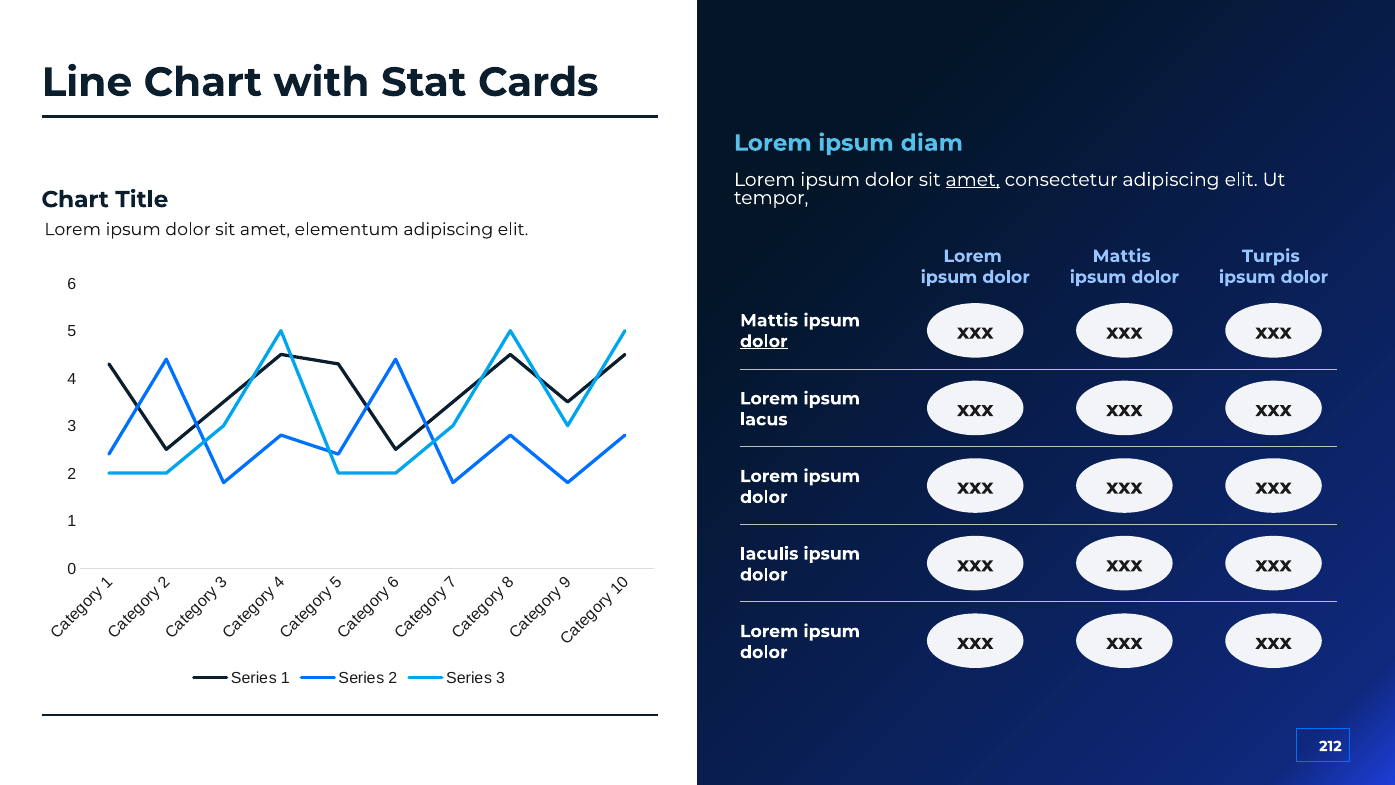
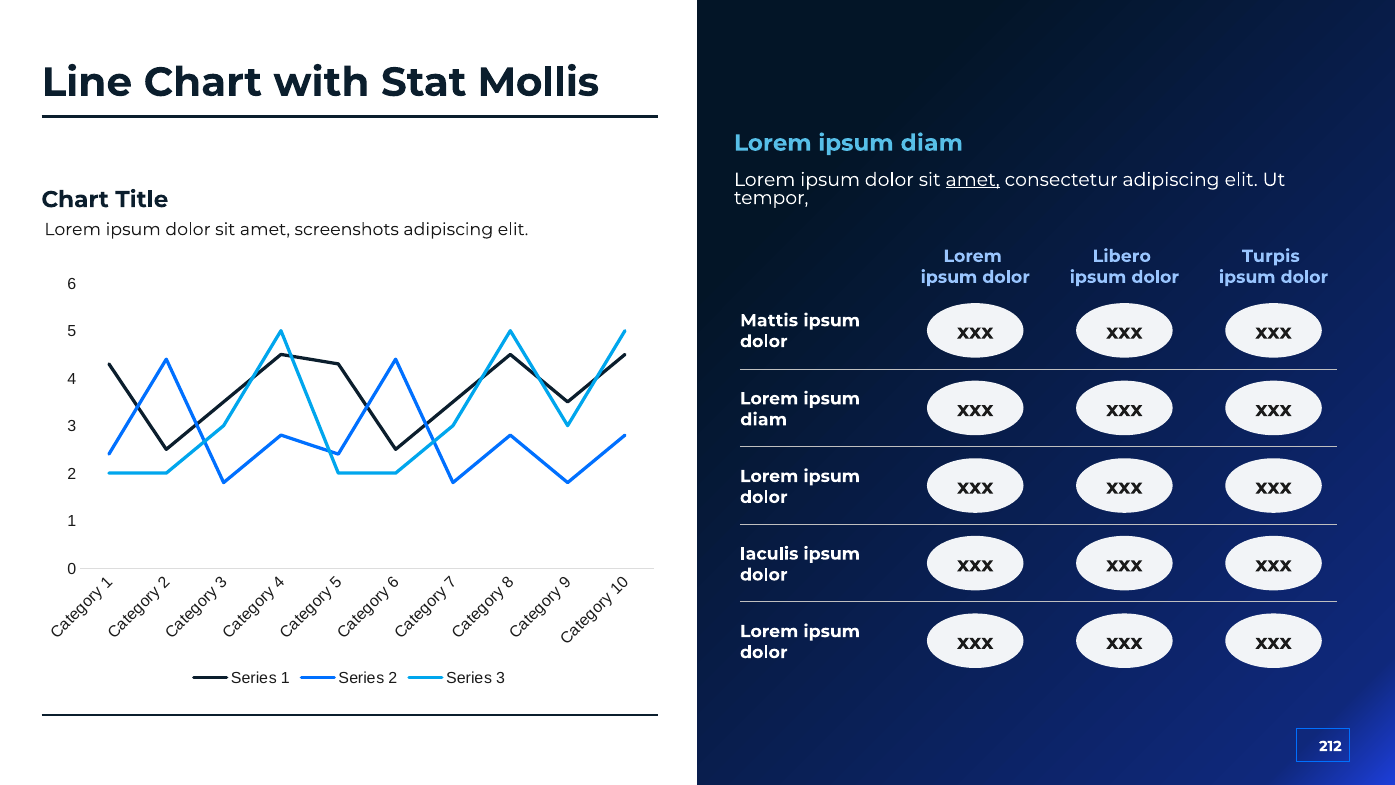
Cards: Cards -> Mollis (538, 82)
elementum: elementum -> screenshots (347, 229)
Mattis: Mattis -> Libero (1122, 256)
dolor underline: present -> none (764, 341)
lacus: lacus -> diam (764, 419)
